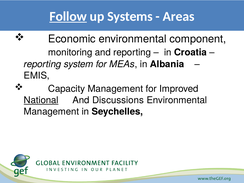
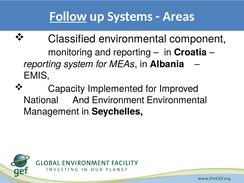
Economic: Economic -> Classified (72, 39)
Capacity Management: Management -> Implemented (115, 89)
National underline: present -> none (41, 100)
Discussions: Discussions -> Environment (118, 100)
